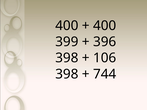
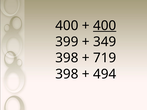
400 underline: none -> present (105, 26)
396: 396 -> 349 (105, 42)
106: 106 -> 719 (105, 58)
744: 744 -> 494 (105, 74)
